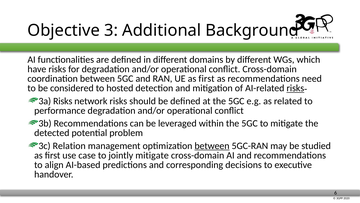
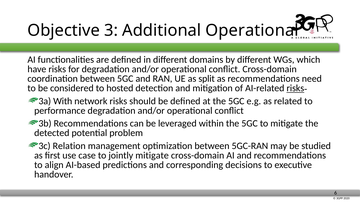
Additional Background: Background -> Operational (252, 30)
UE as first: first -> split (207, 79)
3a Risks: Risks -> With (63, 101)
between underline: present -> none (212, 145)
